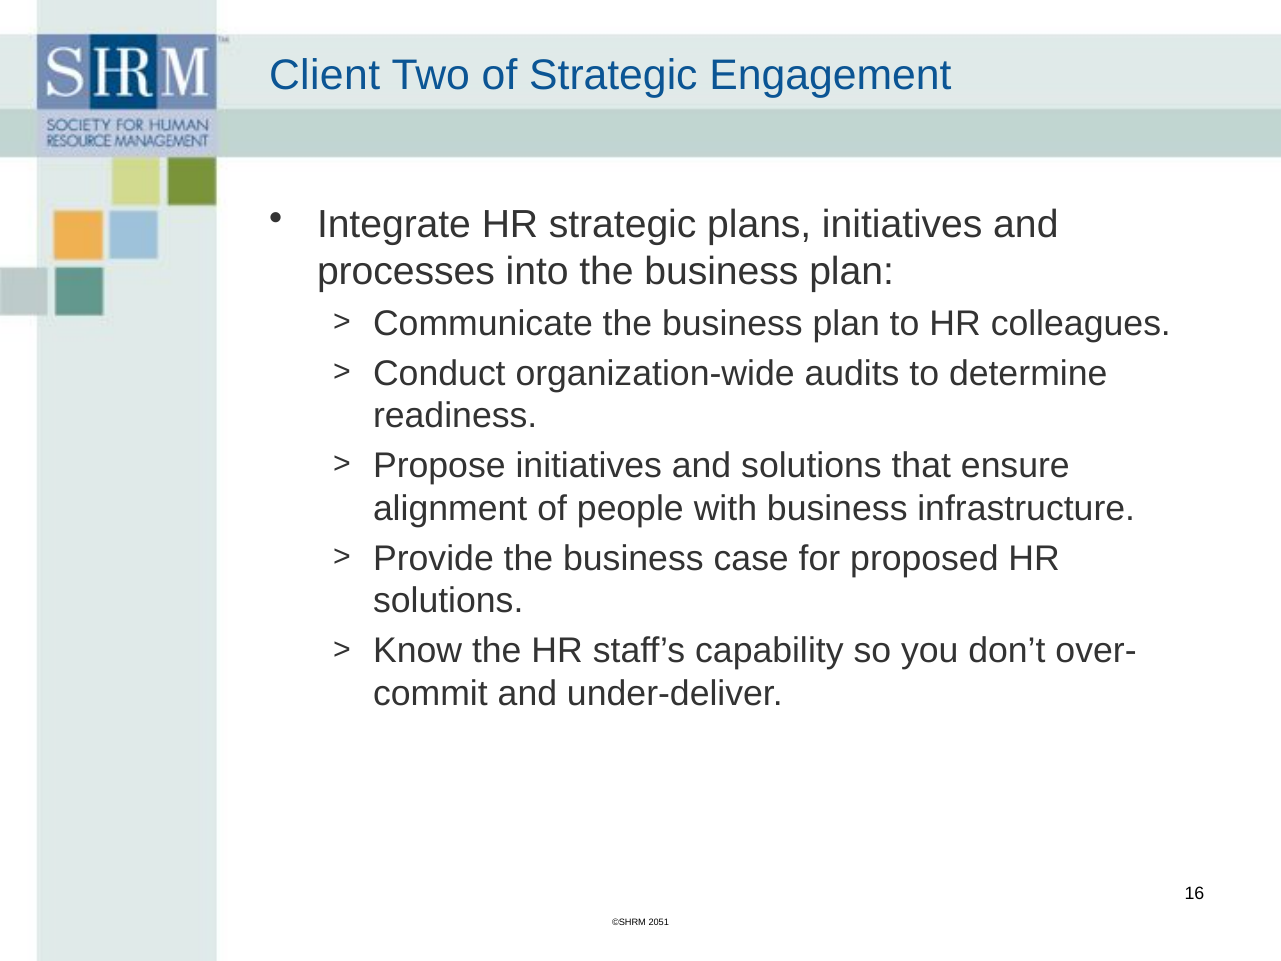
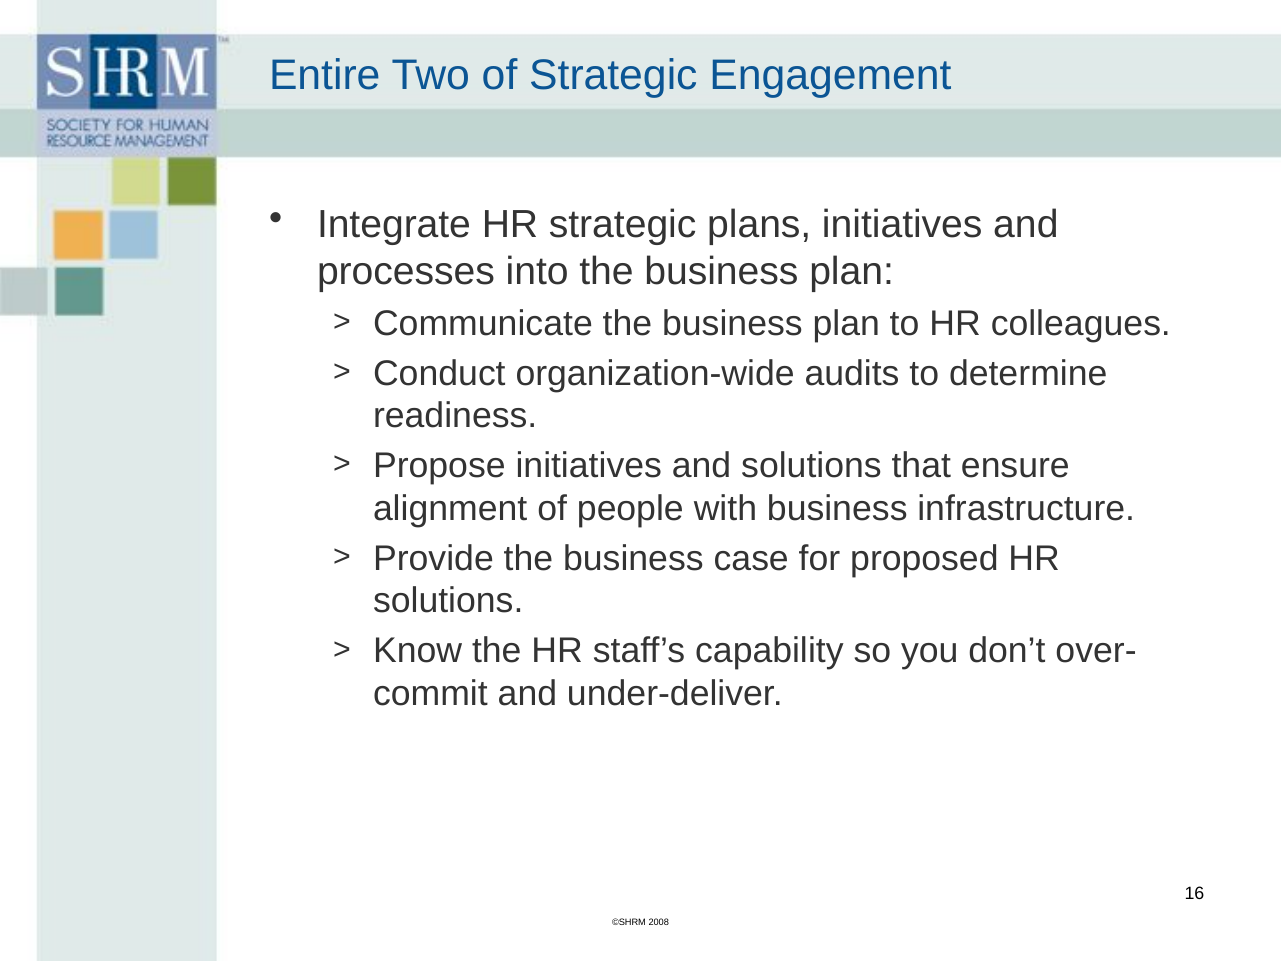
Client: Client -> Entire (325, 76)
2051: 2051 -> 2008 (659, 922)
